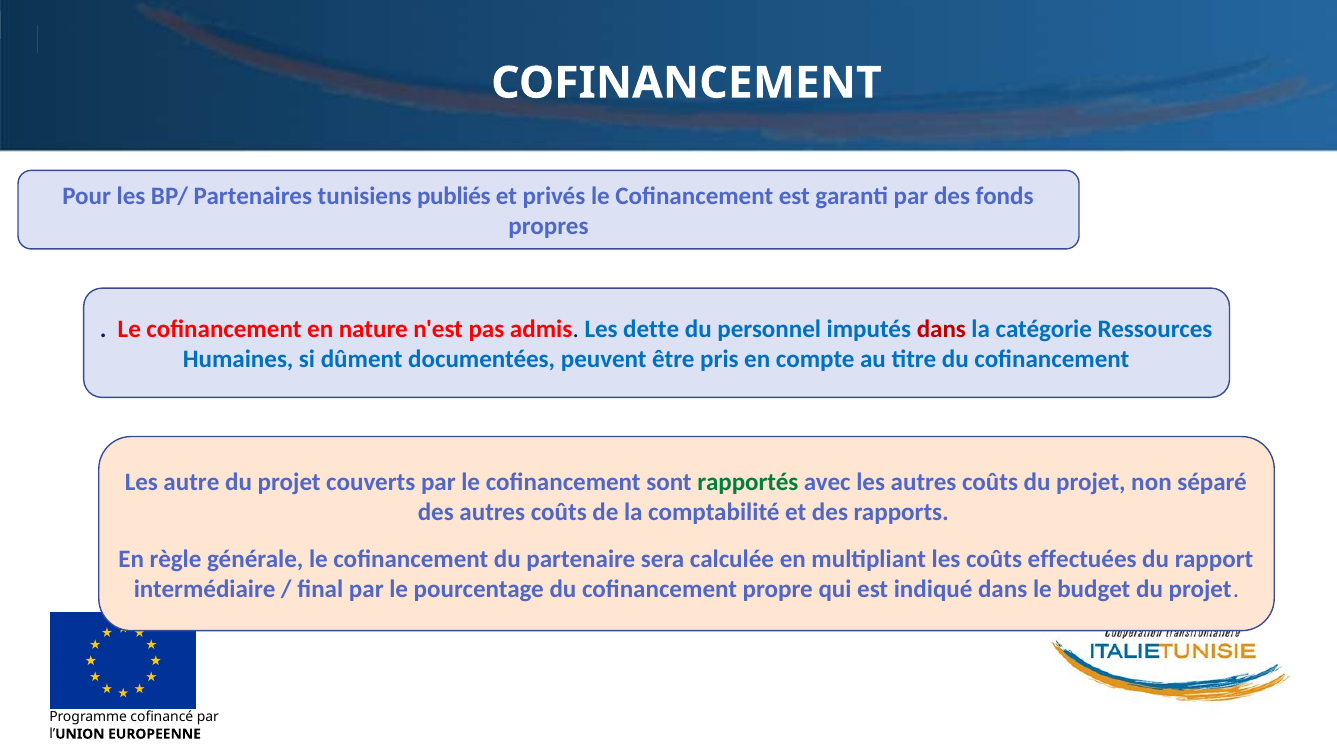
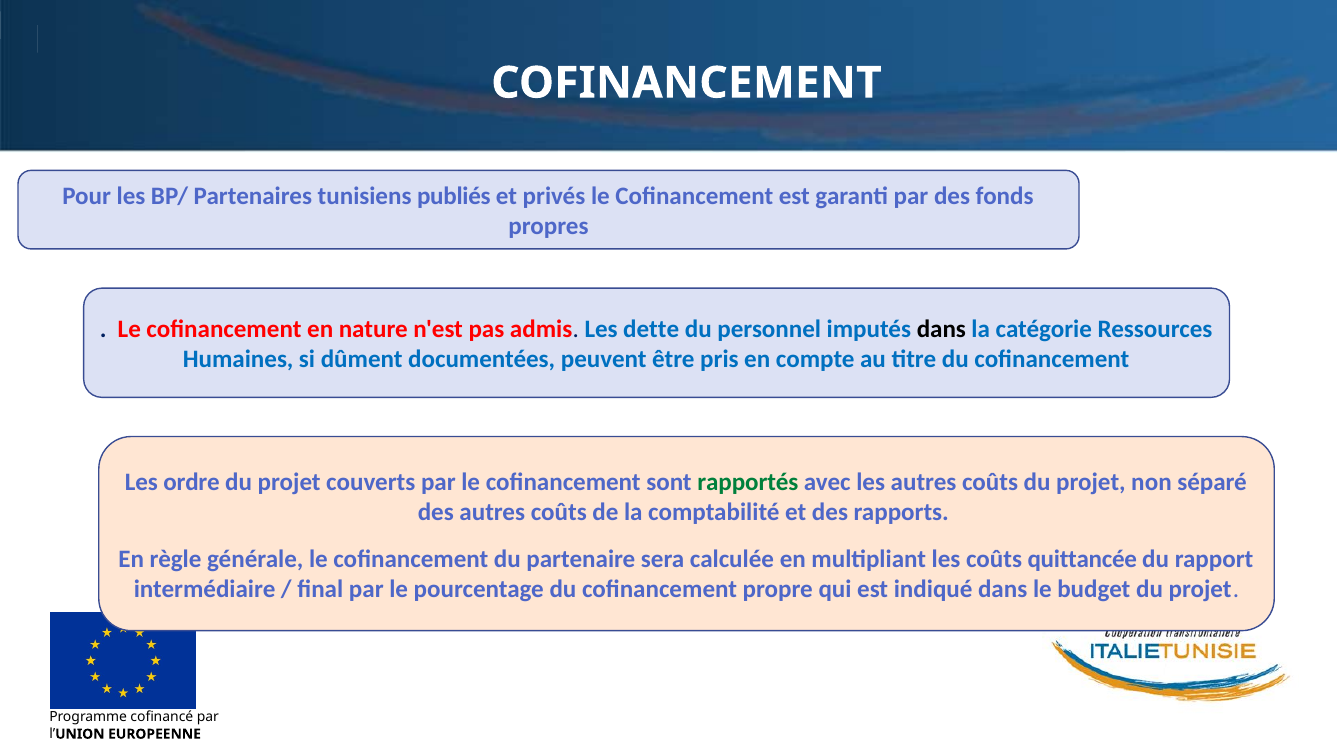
dans colour: red -> black (941, 329)
autre: autre -> ordre (192, 482)
effectuées: effectuées -> quittancée (1082, 559)
